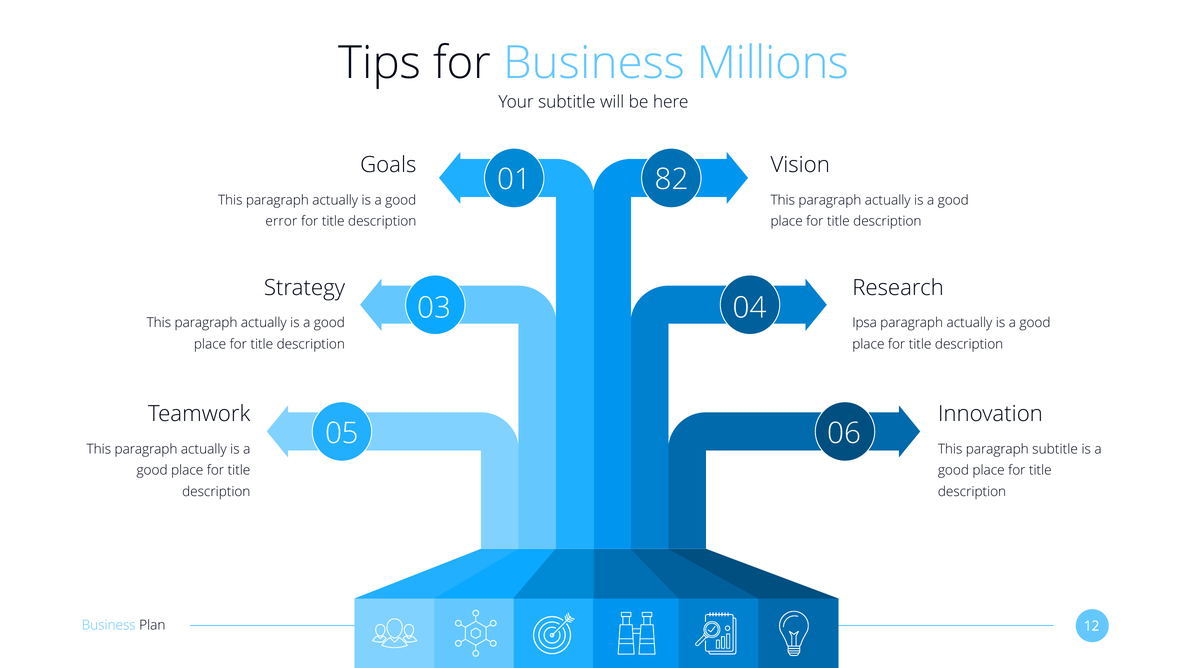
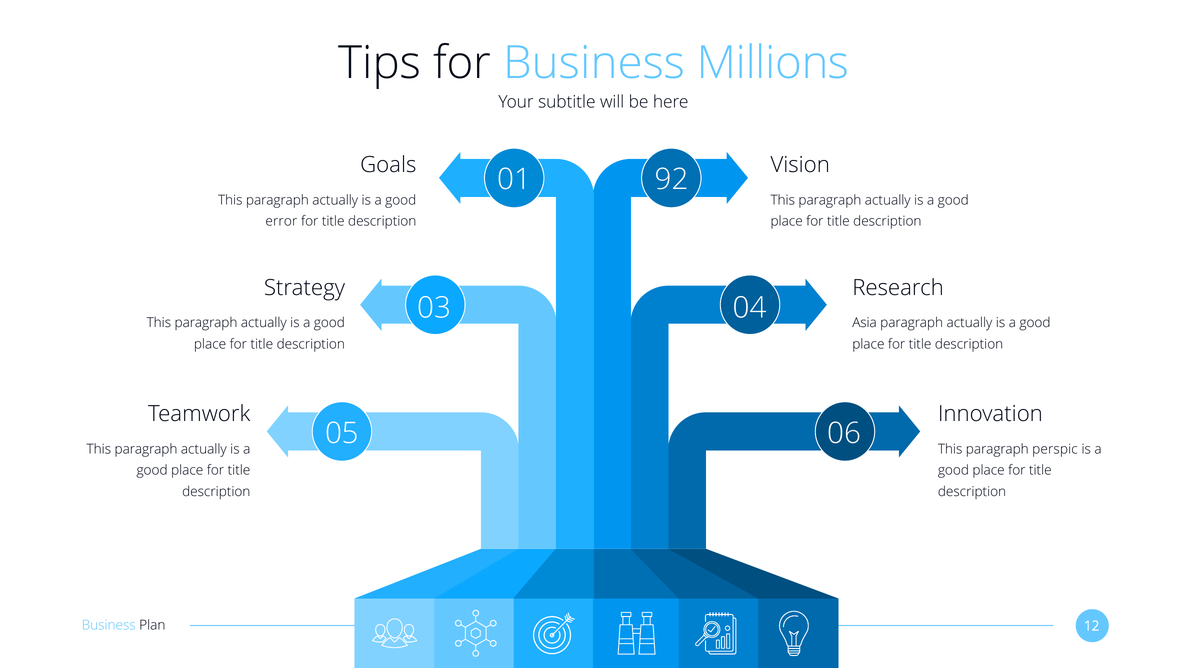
82: 82 -> 92 (672, 180)
Ipsa: Ipsa -> Asia (865, 323)
paragraph subtitle: subtitle -> perspic (1055, 449)
